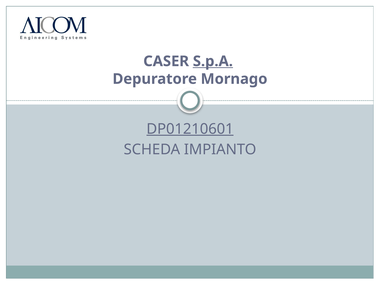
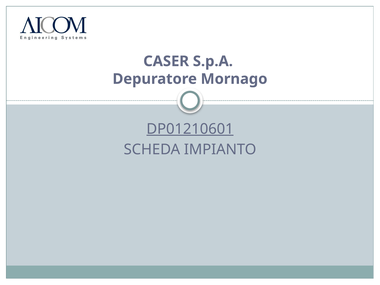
S.p.A underline: present -> none (213, 61)
